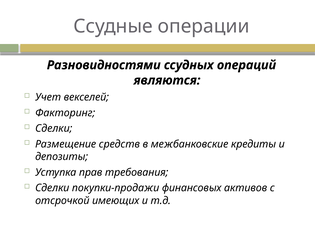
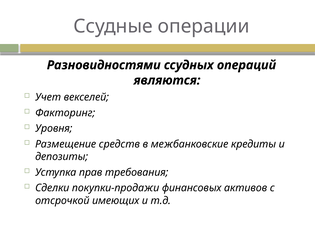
Сделки: Сделки -> Уровня (54, 129)
